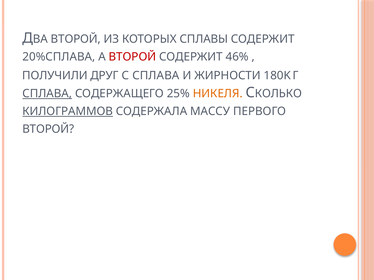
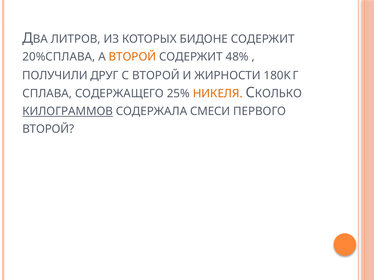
ВТОРОЙ: ВТОРОЙ -> ЛИТРОВ (76, 39)
СПЛАВЫ: СПЛАВЫ -> БИДОНЕ (204, 39)
ВТОРОЙ colour: red -> orange (132, 57)
46%: 46% -> 48% (237, 57)
С СПЛАВА: СПЛАВА -> ВТОРОЙ (156, 76)
СПЛАВА underline: present -> none (47, 94)
МАССУ: МАССУ -> СМЕСИ (210, 112)
